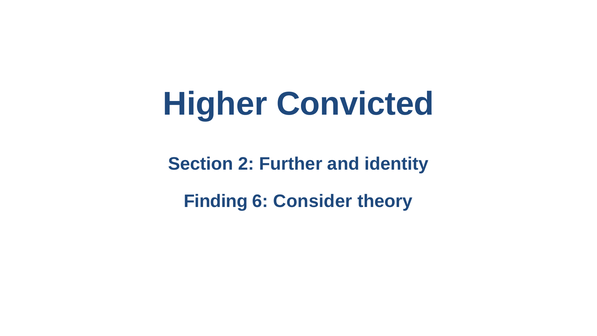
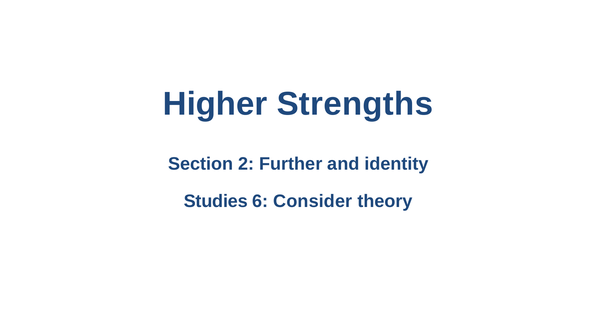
Convicted: Convicted -> Strengths (355, 104)
Finding: Finding -> Studies (216, 201)
